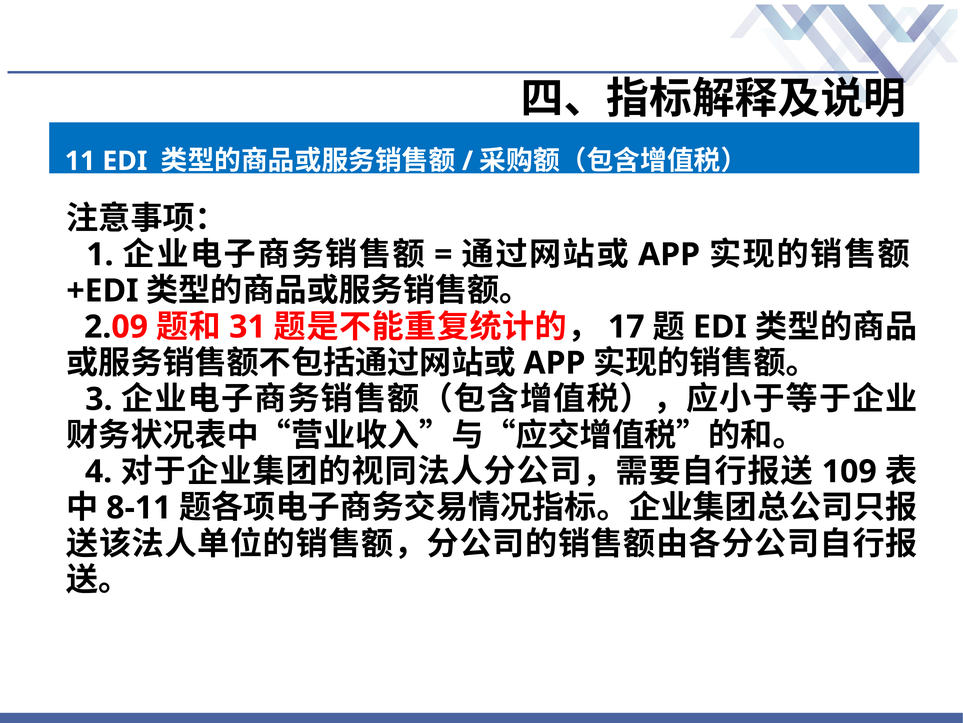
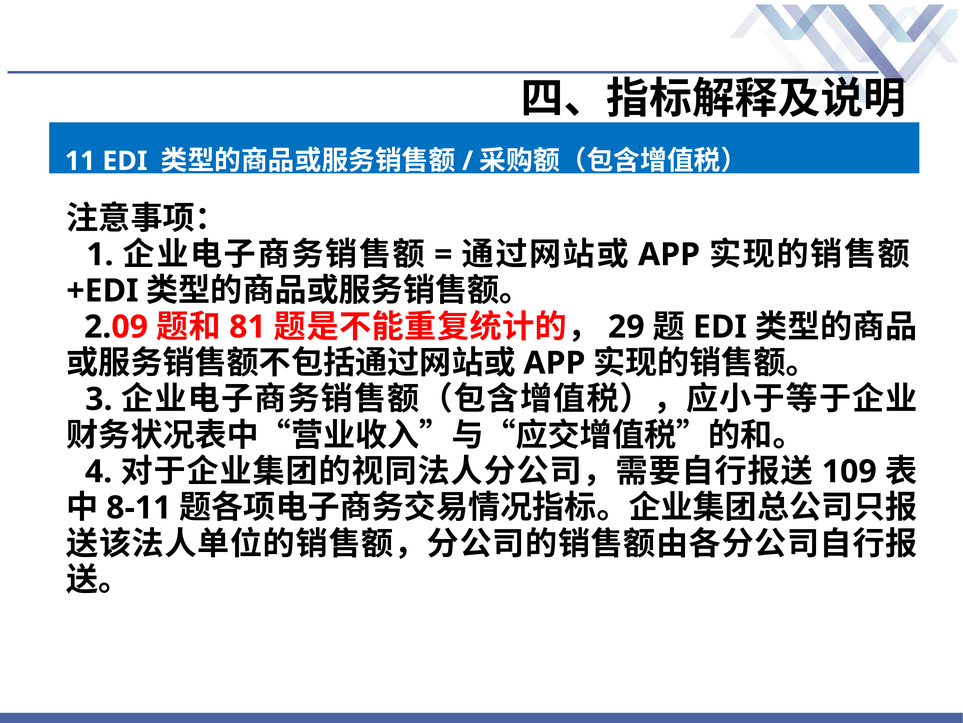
31: 31 -> 81 (247, 327)
17: 17 -> 29 (626, 327)
